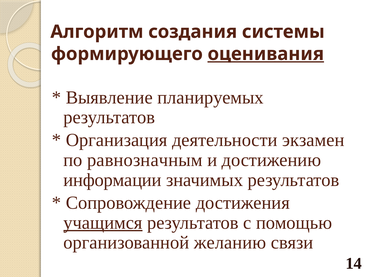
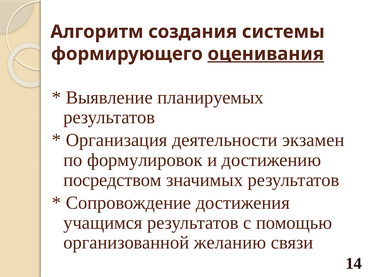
равнозначным: равнозначным -> формулировок (145, 160)
информации: информации -> посредством (112, 180)
учащимся underline: present -> none (103, 222)
